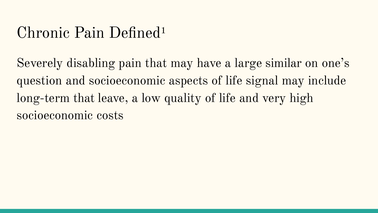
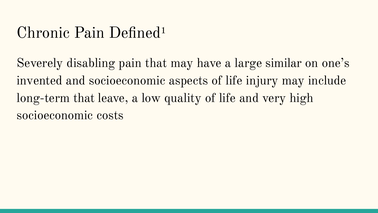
question: question -> invented (40, 80)
signal: signal -> injury (262, 80)
